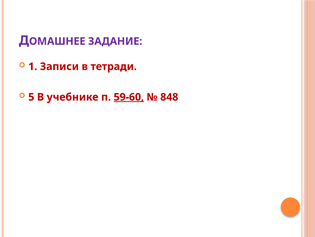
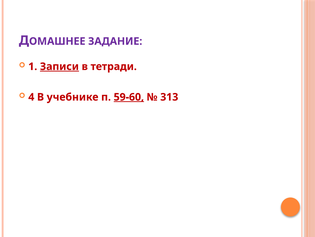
Записи underline: none -> present (59, 66)
5: 5 -> 4 (31, 97)
848: 848 -> 313 (169, 97)
